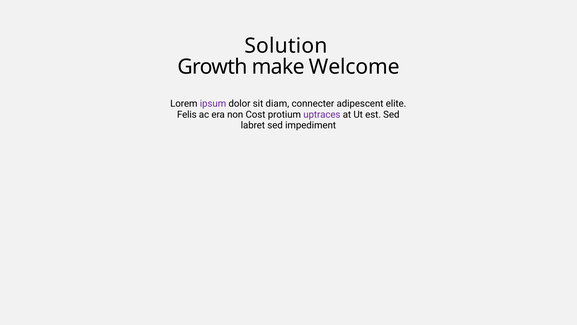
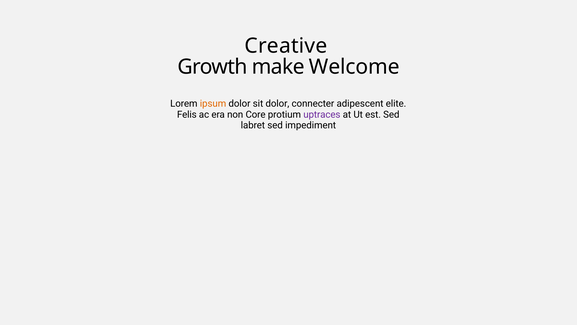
Solution: Solution -> Creative (286, 46)
ipsum colour: purple -> orange (213, 104)
sit diam: diam -> dolor (277, 104)
Cost: Cost -> Core (256, 114)
